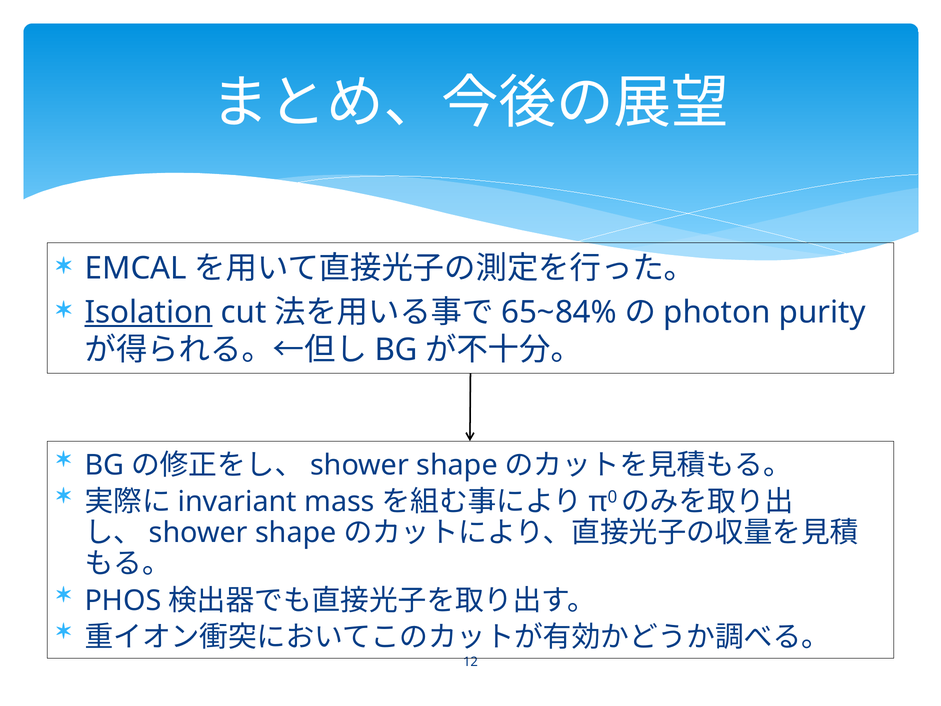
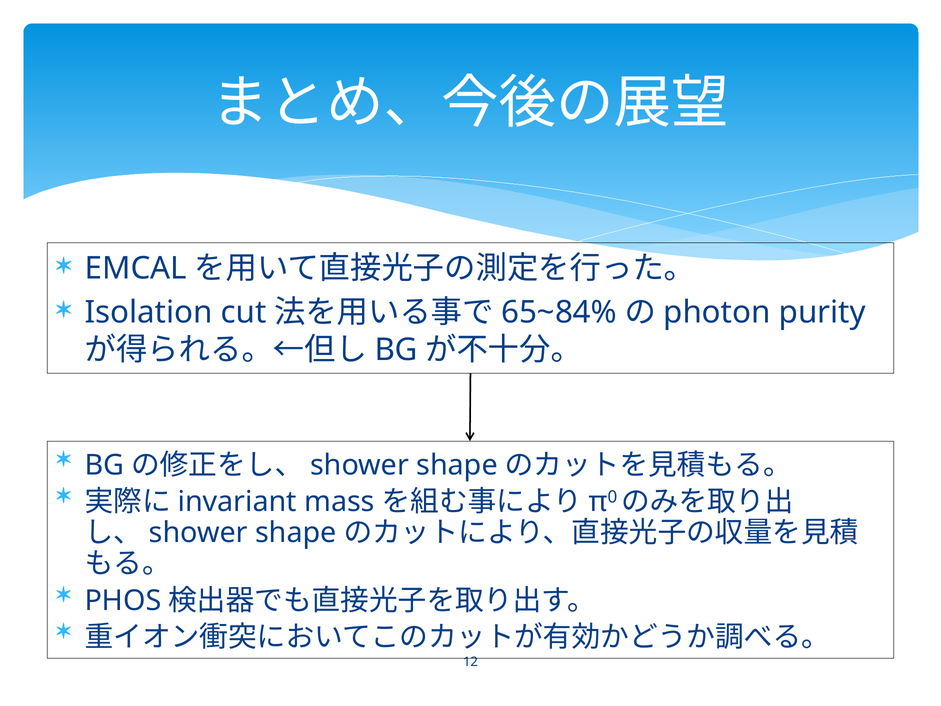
Isolation underline: present -> none (149, 312)
